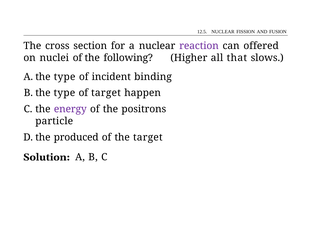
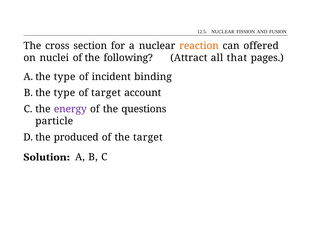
reaction colour: purple -> orange (199, 46)
Higher: Higher -> Attract (189, 58)
slows: slows -> pages (267, 58)
happen: happen -> account (143, 93)
positrons: positrons -> questions (144, 109)
